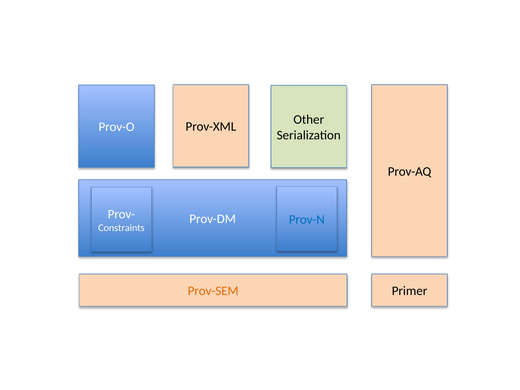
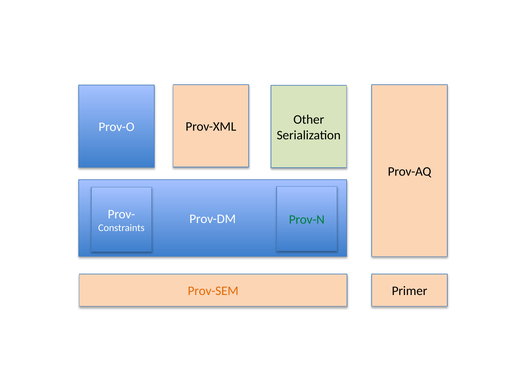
Prov-N colour: blue -> green (307, 220)
